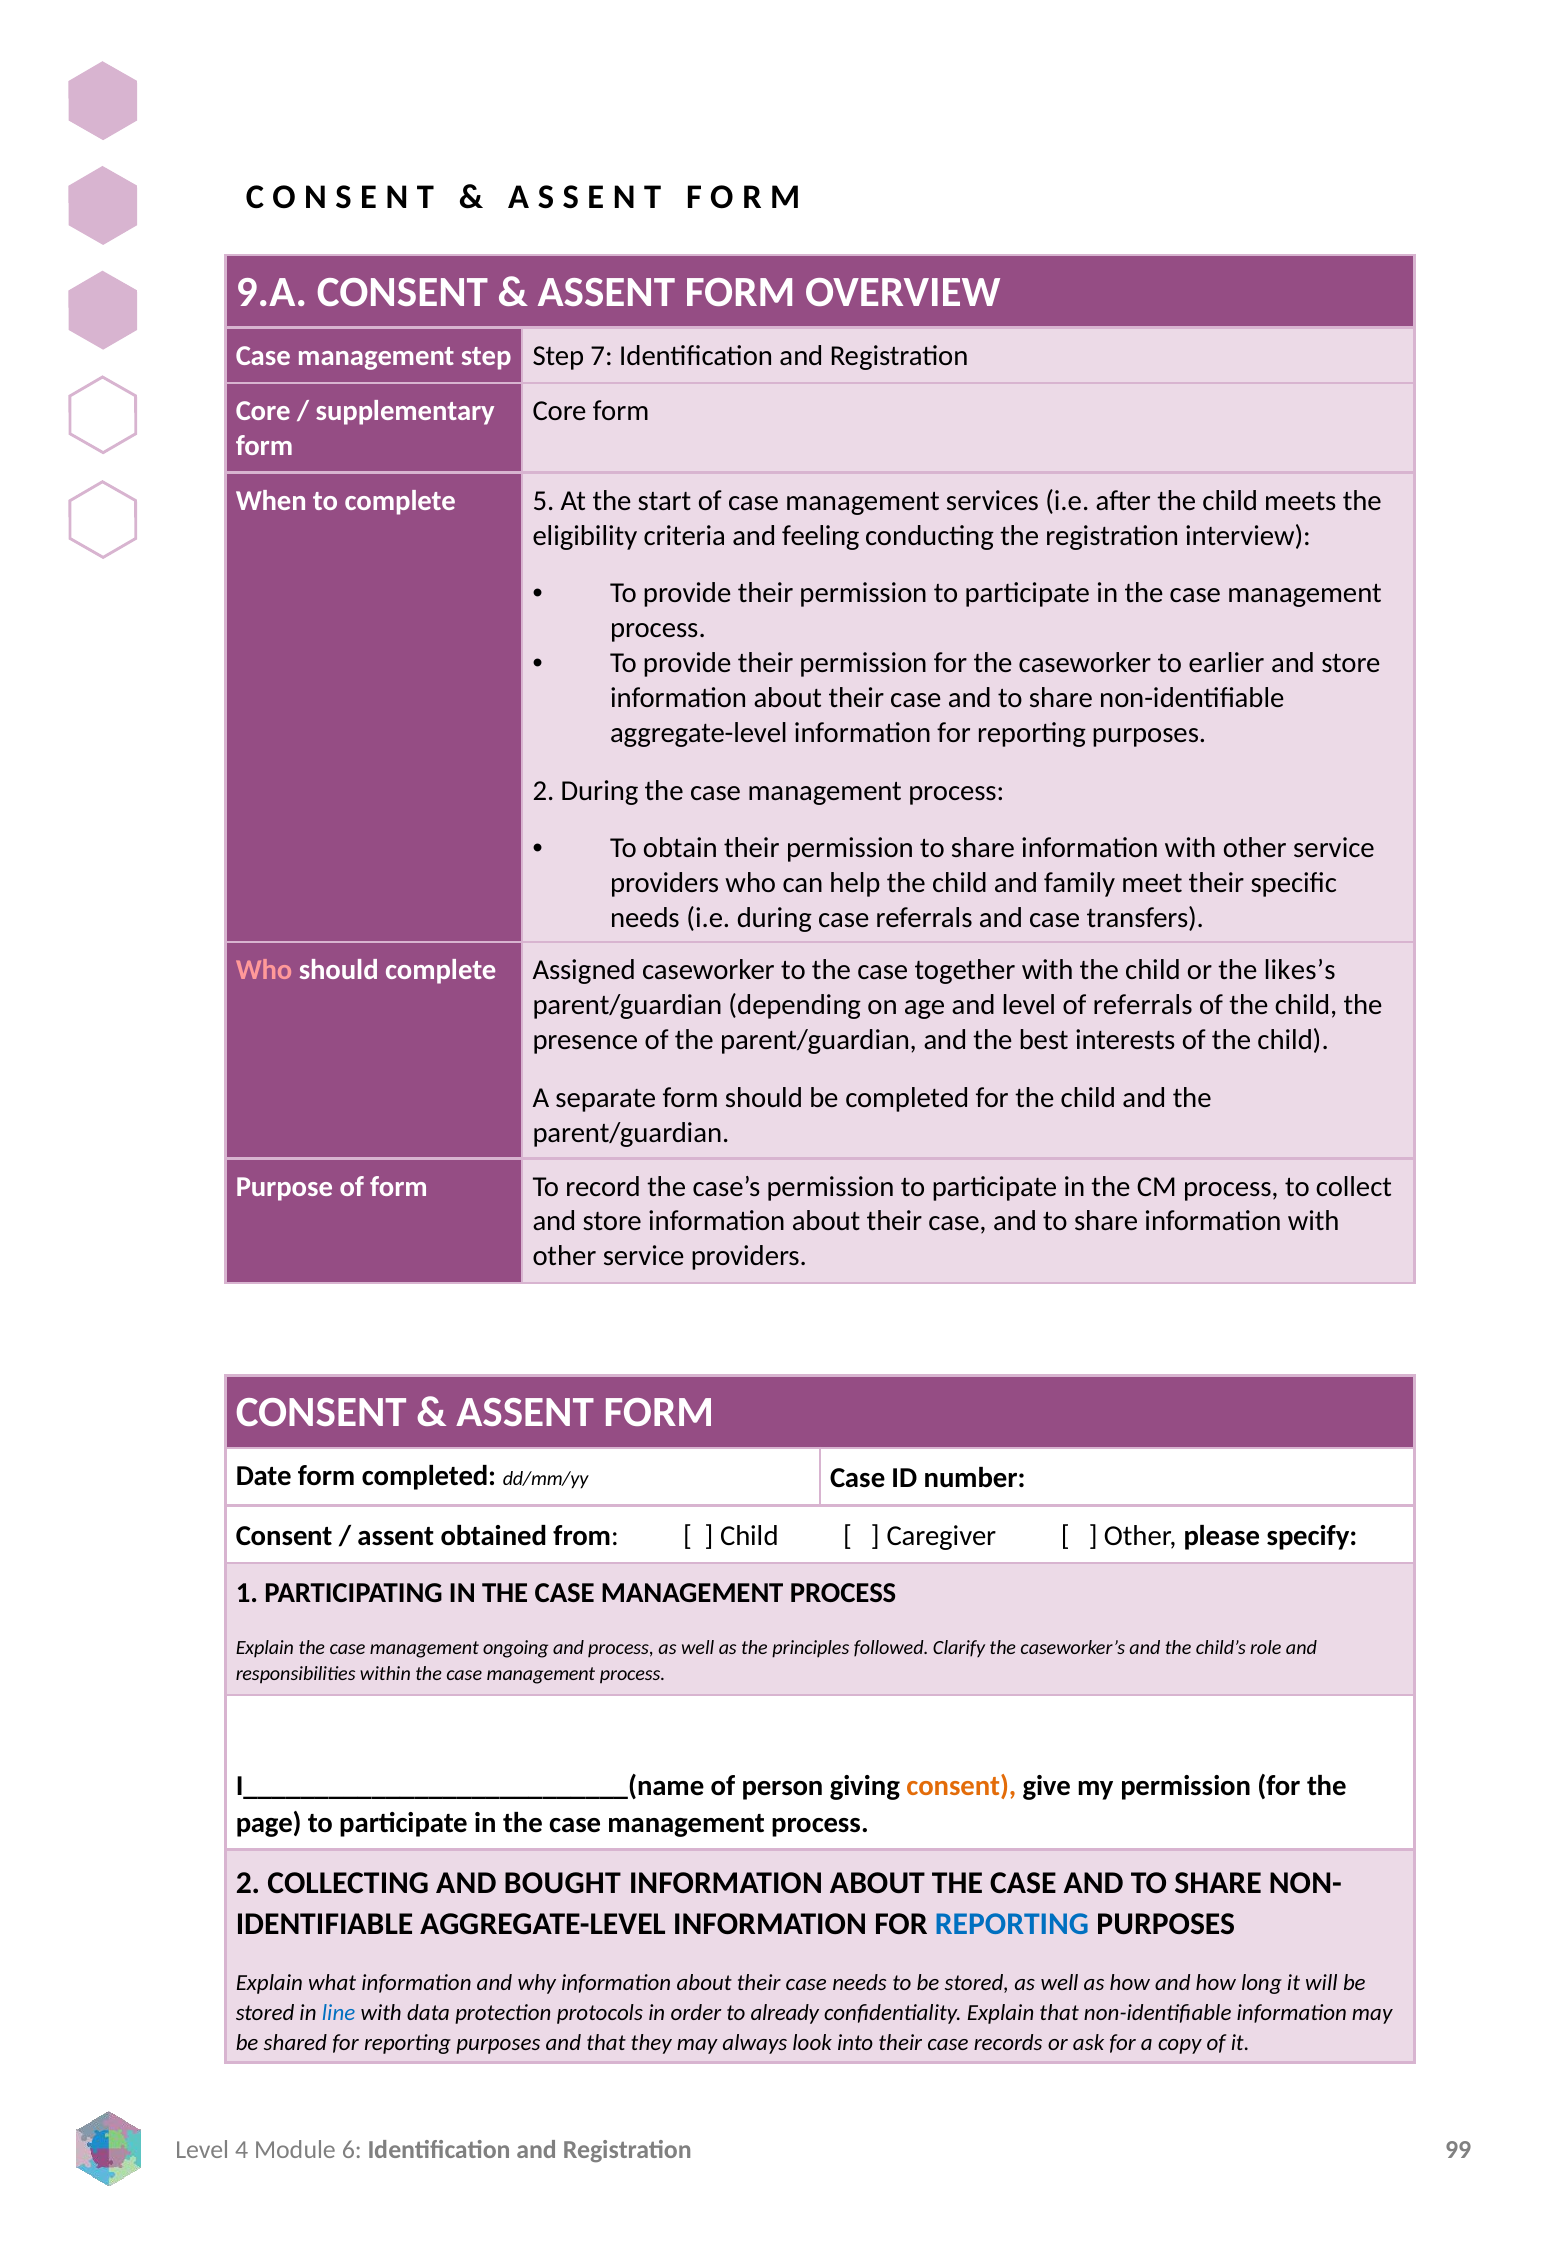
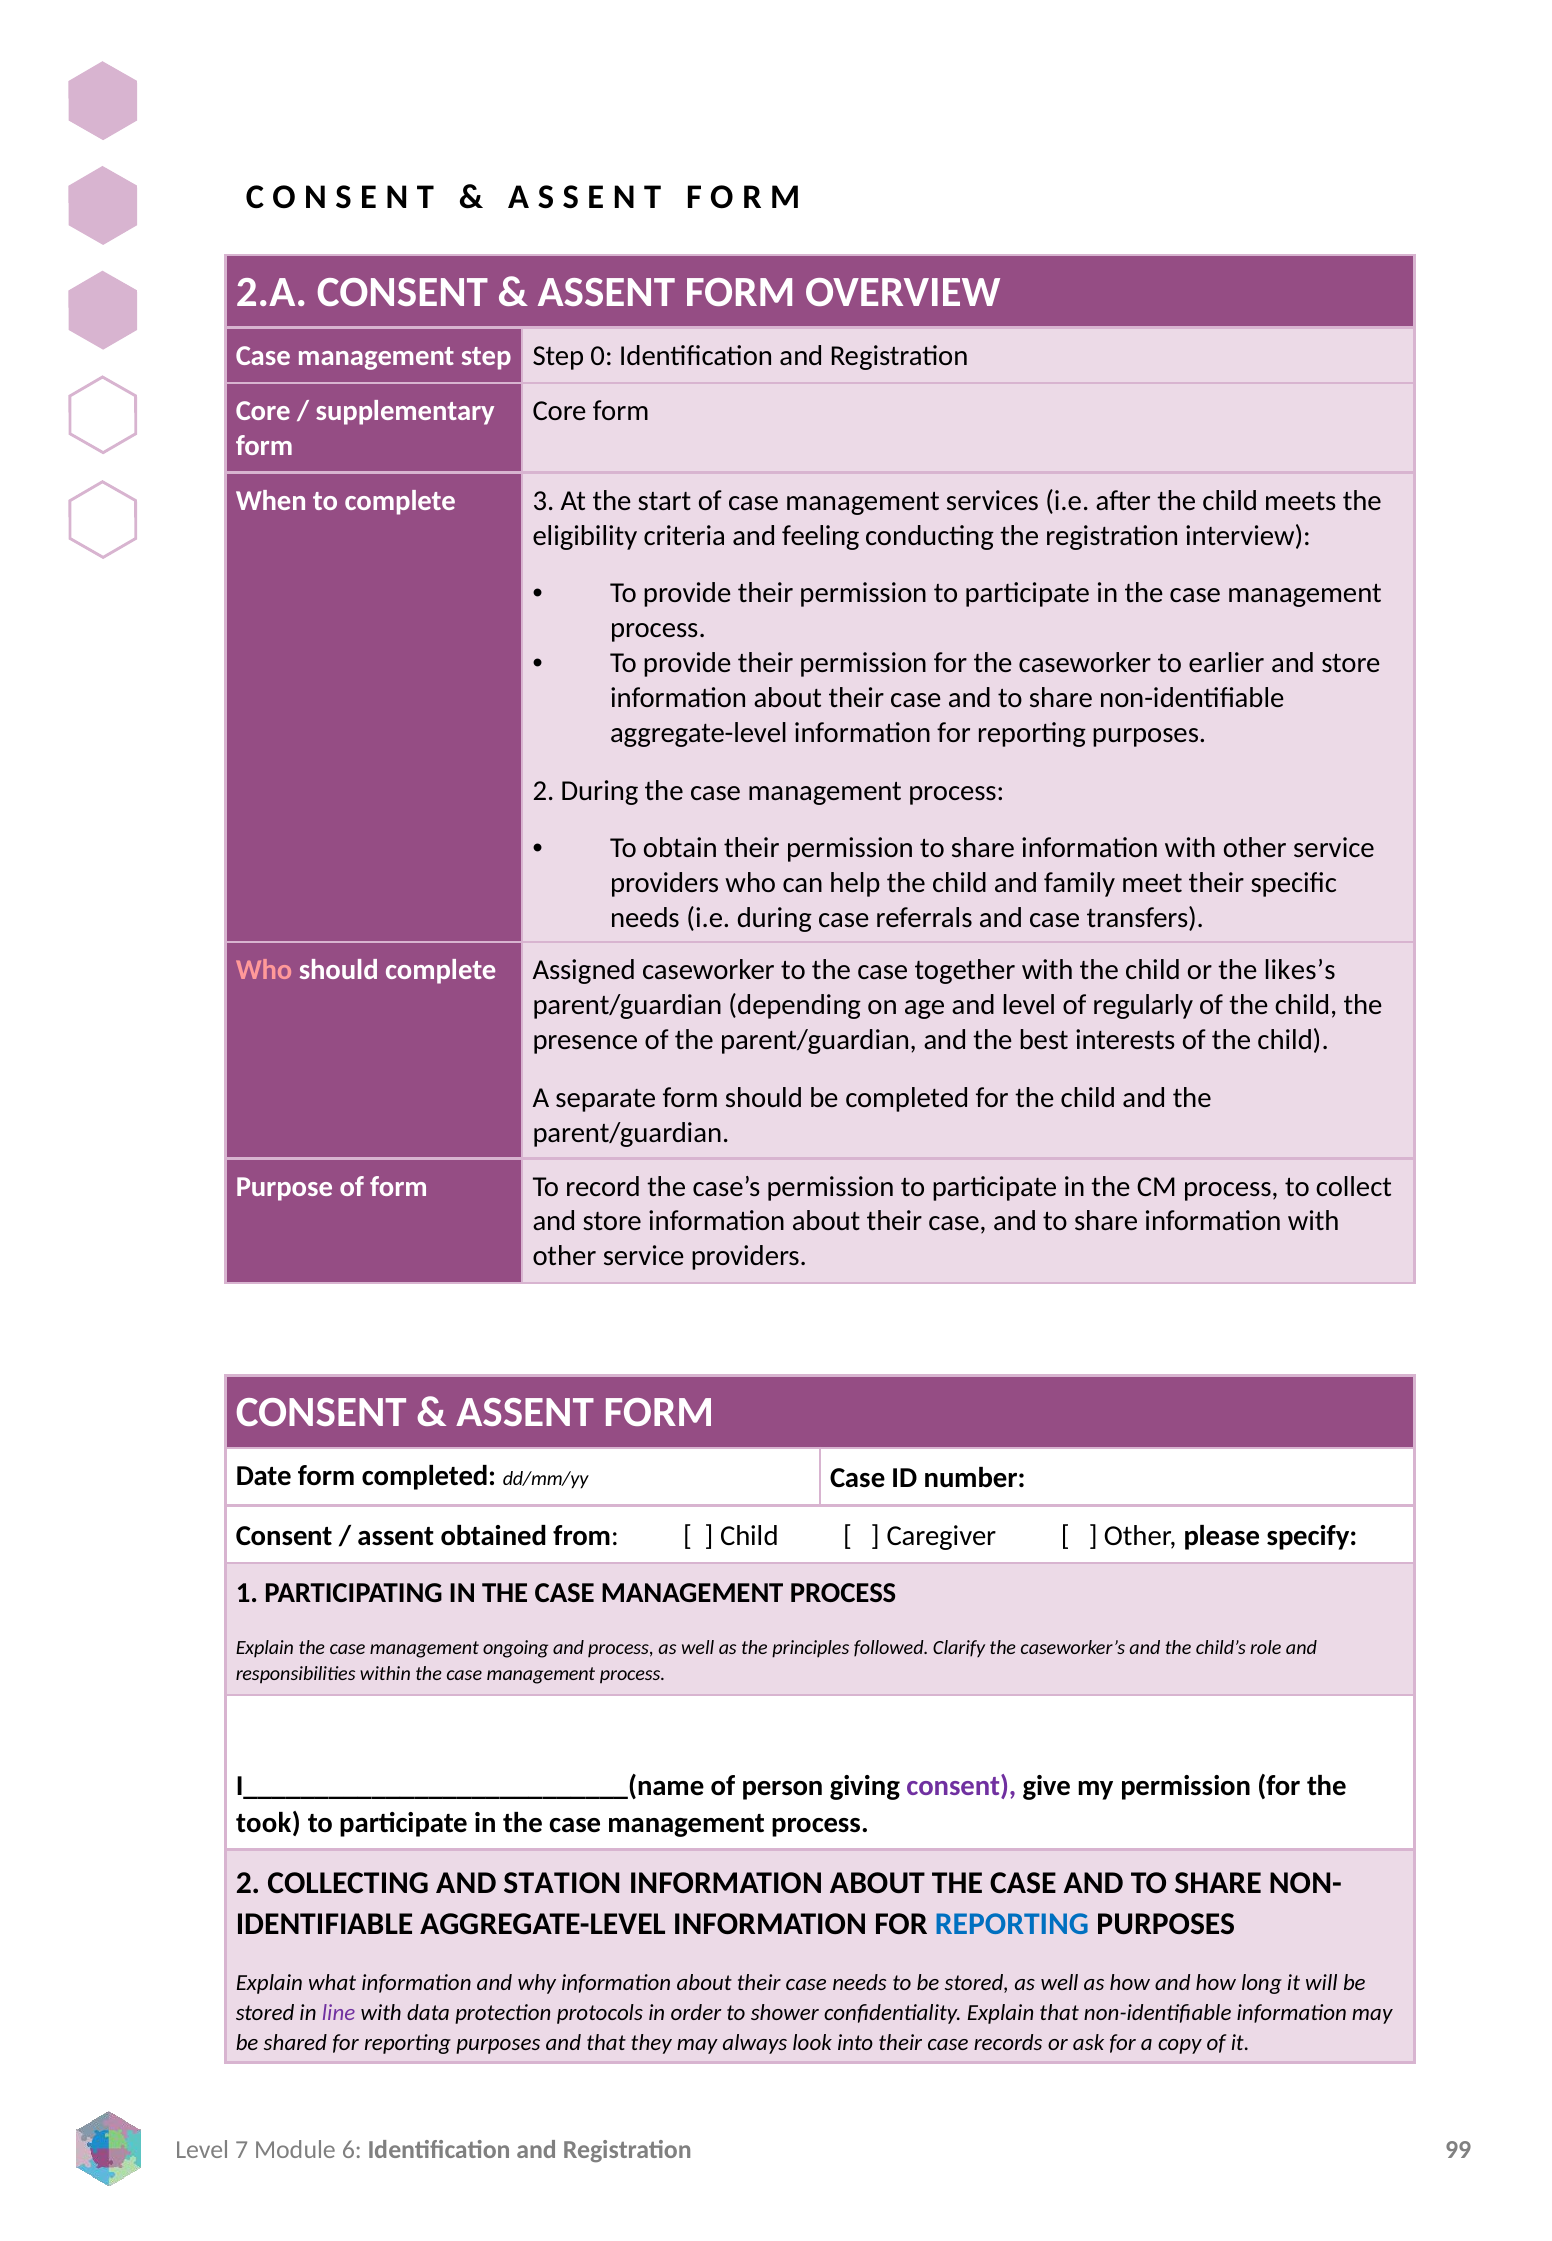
9.A: 9.A -> 2.A (271, 292)
7: 7 -> 0 (602, 356)
5: 5 -> 3 (543, 501)
of referrals: referrals -> regularly (1143, 1005)
consent colour: orange -> purple (961, 1786)
page: page -> took (268, 1824)
BOUGHT: BOUGHT -> STATION (562, 1883)
line colour: blue -> purple (339, 2014)
already: already -> shower (785, 2014)
4: 4 -> 7 (242, 2151)
